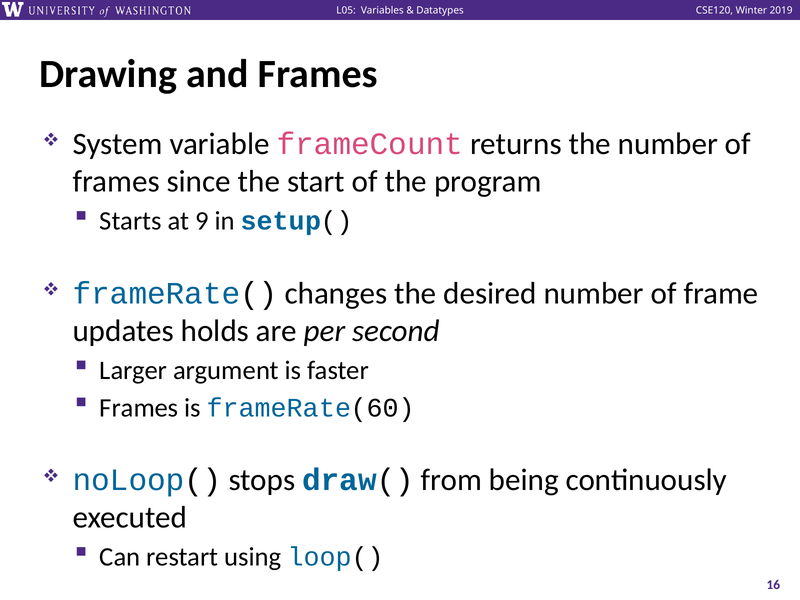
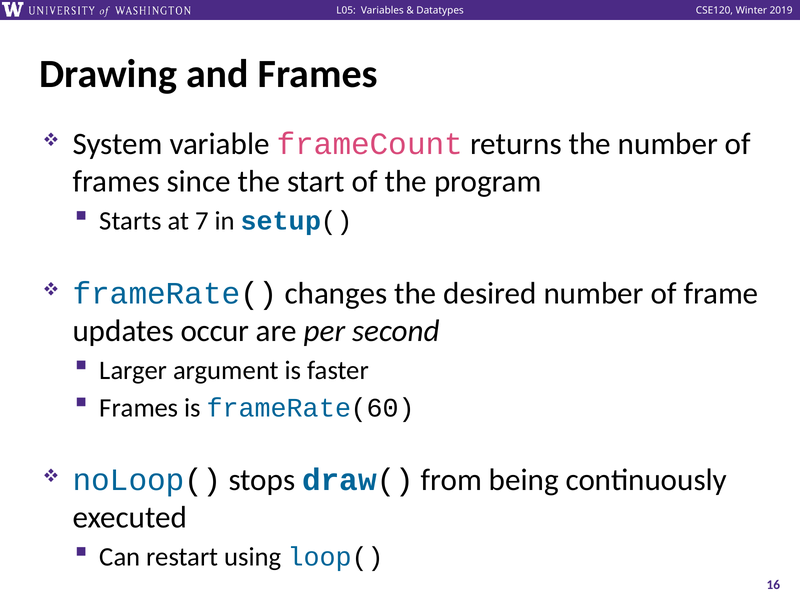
9: 9 -> 7 (202, 221)
holds: holds -> occur (215, 331)
